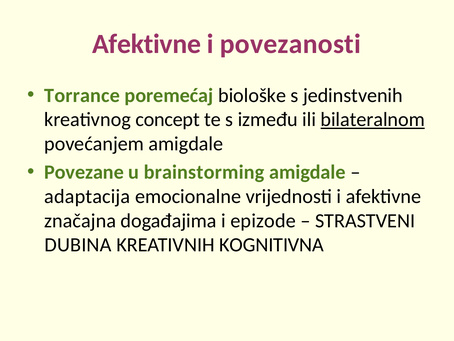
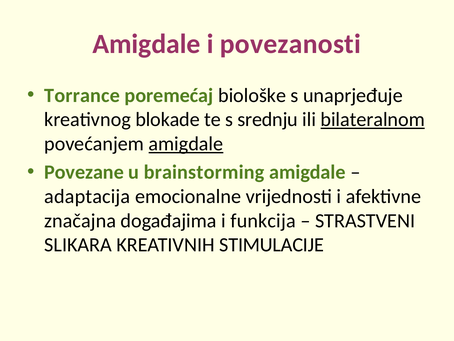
Afektivne: Afektivne -> Amigdale (146, 44)
jedinstvenih: jedinstvenih -> unaprjeđuje (353, 95)
concept: concept -> blokade (168, 119)
između: između -> srednju (268, 119)
amigdale underline: none -> present (186, 144)
epizode: epizode -> funkcija (263, 220)
DUBINA: DUBINA -> SLIKARA (78, 245)
KOGNITIVNA: KOGNITIVNA -> STIMULACIJE (272, 245)
